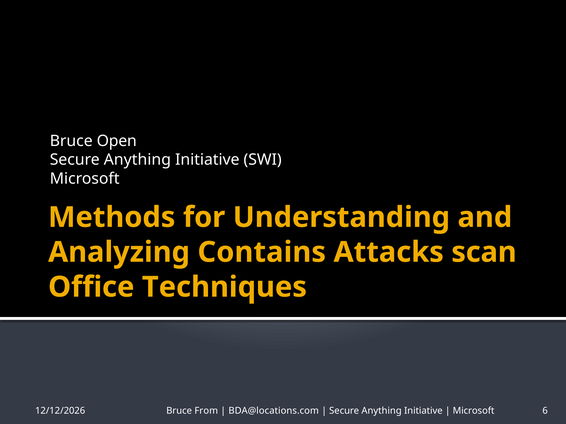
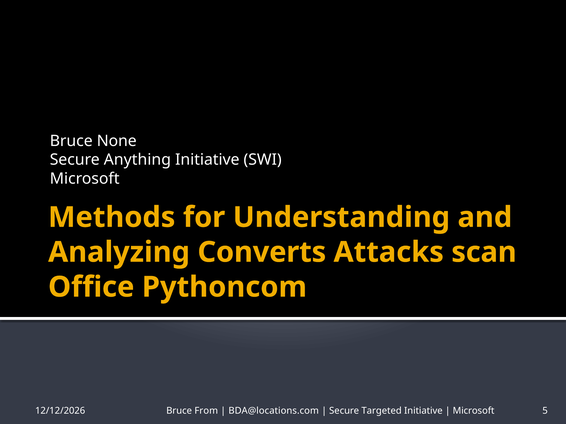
Open: Open -> None (117, 141)
Contains: Contains -> Converts (262, 252)
Techniques: Techniques -> Pythoncom (224, 287)
Anything: Anything -> Targeted (382, 411)
6: 6 -> 5 (545, 411)
